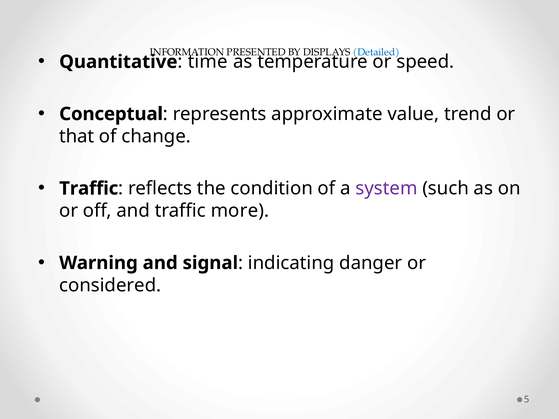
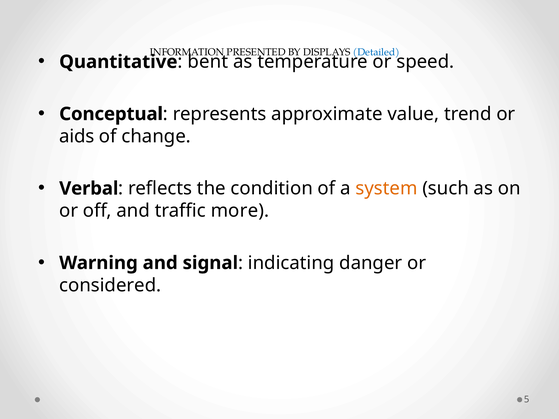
time: time -> bent (208, 62)
that: that -> aids (77, 136)
Traffic: Traffic -> Verbal (89, 189)
system colour: purple -> orange (386, 189)
